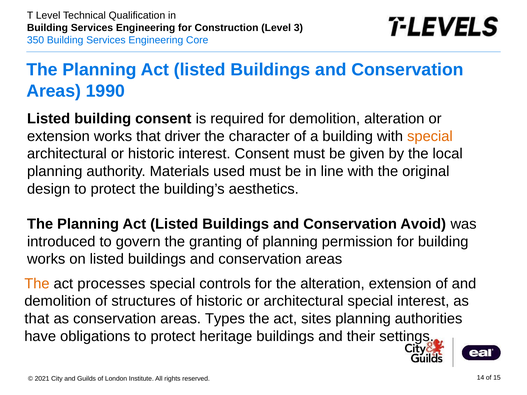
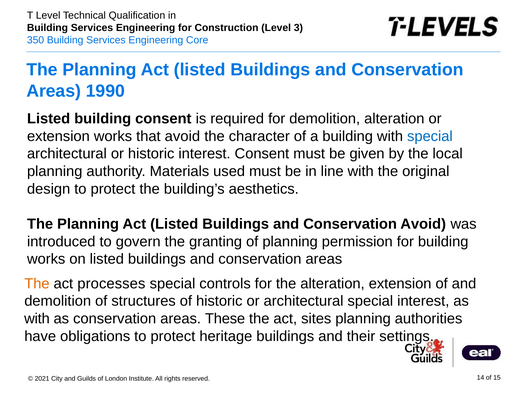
that driver: driver -> avoid (182, 136)
special colour: orange -> blue (430, 136)
that: that -> with (37, 319)
Types: Types -> These (225, 319)
